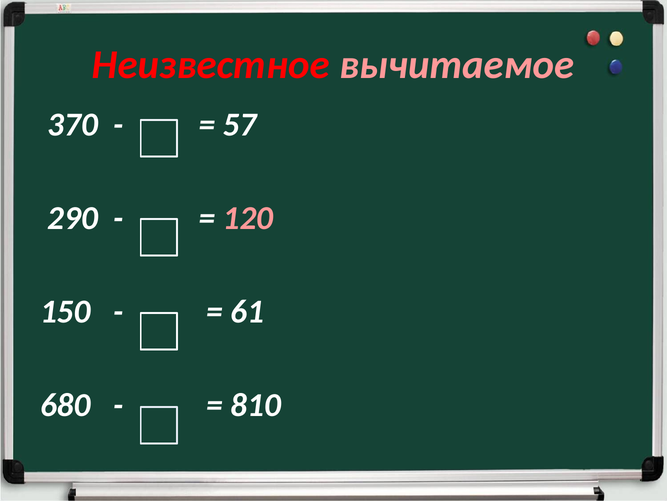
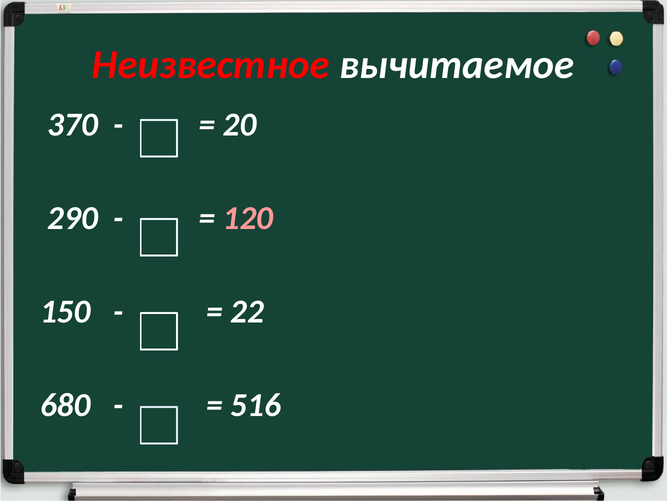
вычитаемое colour: pink -> white (457, 65)
57: 57 -> 20 (240, 125)
61: 61 -> 22 (247, 311)
810: 810 -> 516 (256, 405)
